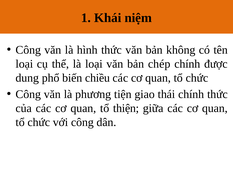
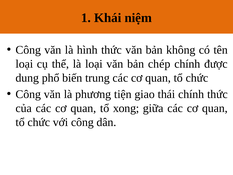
chiều: chiều -> trung (97, 78)
thiện: thiện -> xong (126, 108)
